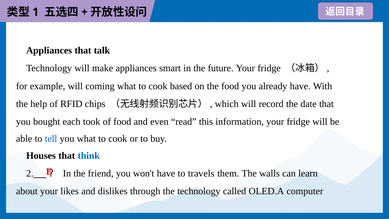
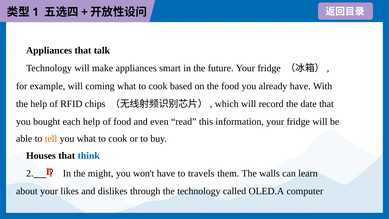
each took: took -> help (92, 122)
tell colour: blue -> orange (51, 139)
friend: friend -> might (101, 173)
